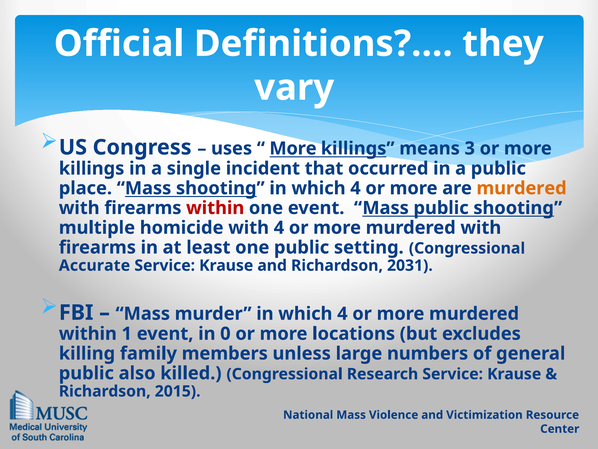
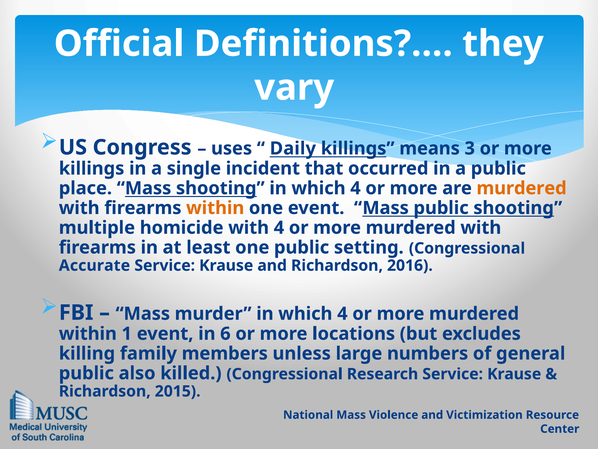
More: More -> Daily (293, 148)
within colour: red -> orange (215, 208)
2031: 2031 -> 2016 (410, 265)
0: 0 -> 6 (225, 333)
